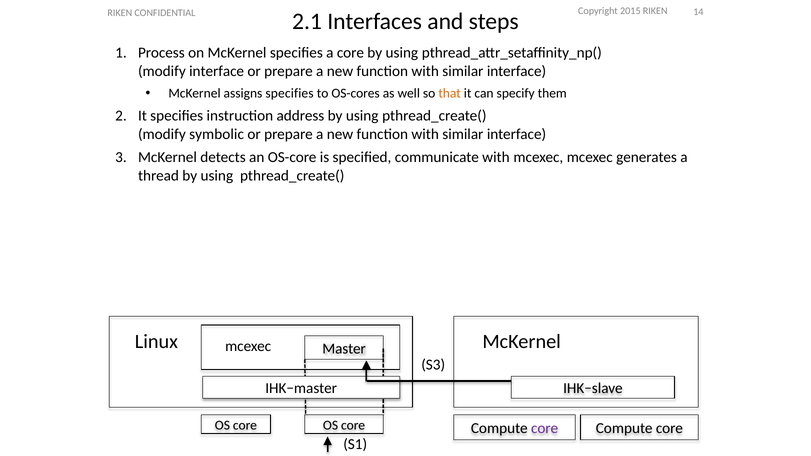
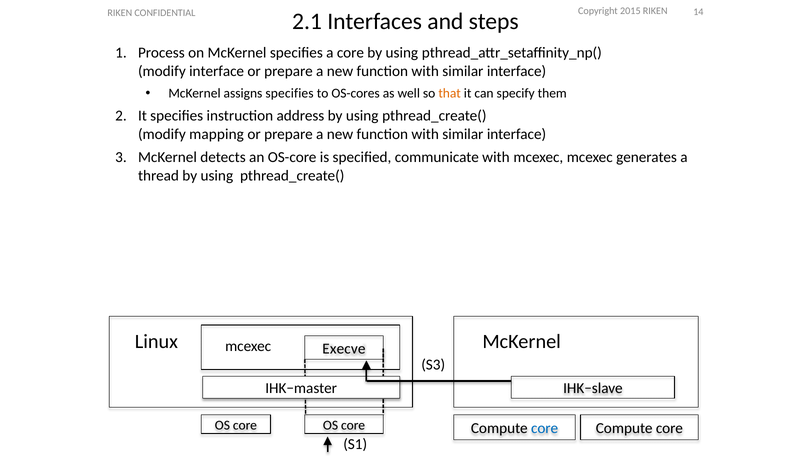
symbolic: symbolic -> mapping (217, 134)
Master: Master -> Execve (344, 349)
core colour: purple -> blue (545, 429)
